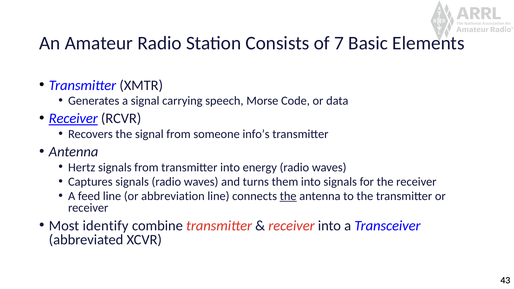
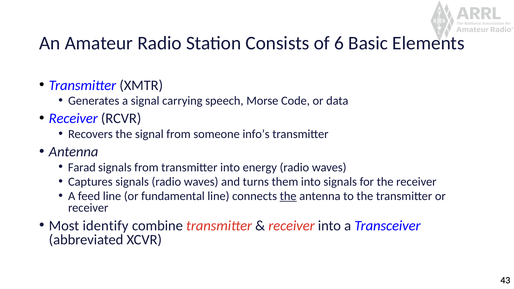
7: 7 -> 6 (339, 43)
Receiver underline: present -> none (73, 119)
Hertz: Hertz -> Farad (82, 167)
abbreviation: abbreviation -> fundamental (173, 196)
